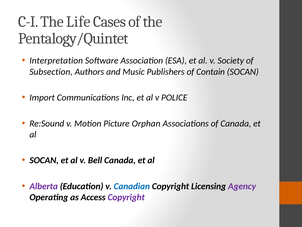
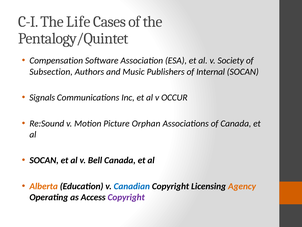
Interpretation: Interpretation -> Compensation (56, 61)
Contain: Contain -> Internal (211, 72)
Import: Import -> Signals (42, 97)
POLICE: POLICE -> OCCUR (174, 97)
Alberta colour: purple -> orange (44, 186)
Agency colour: purple -> orange (242, 186)
